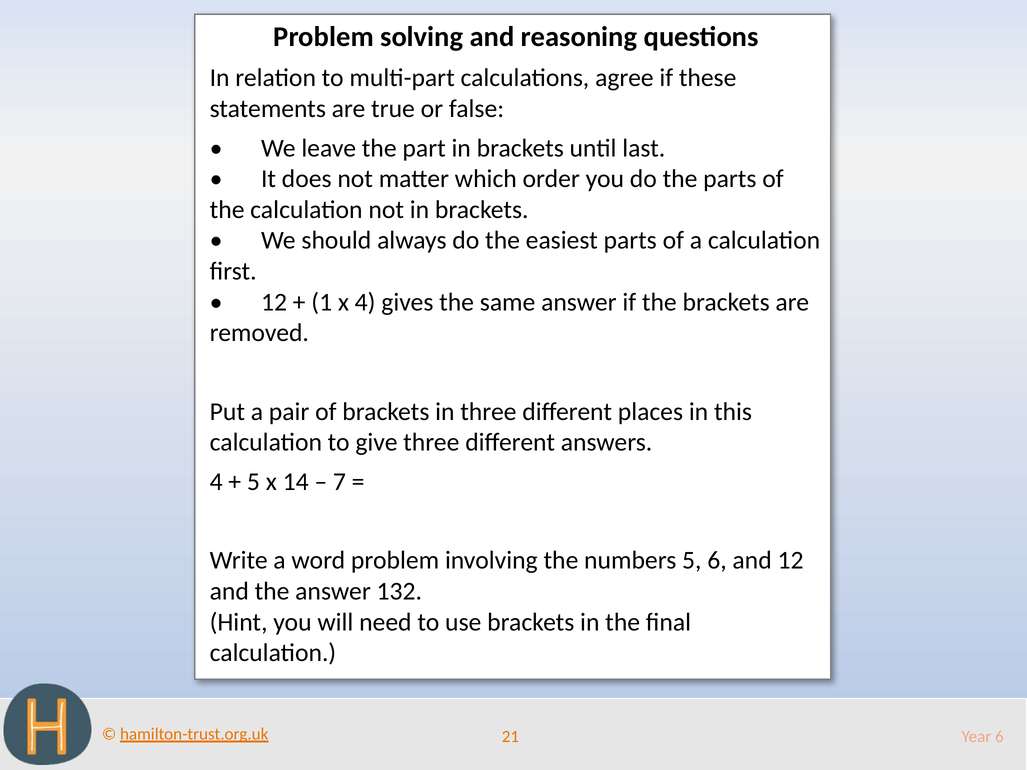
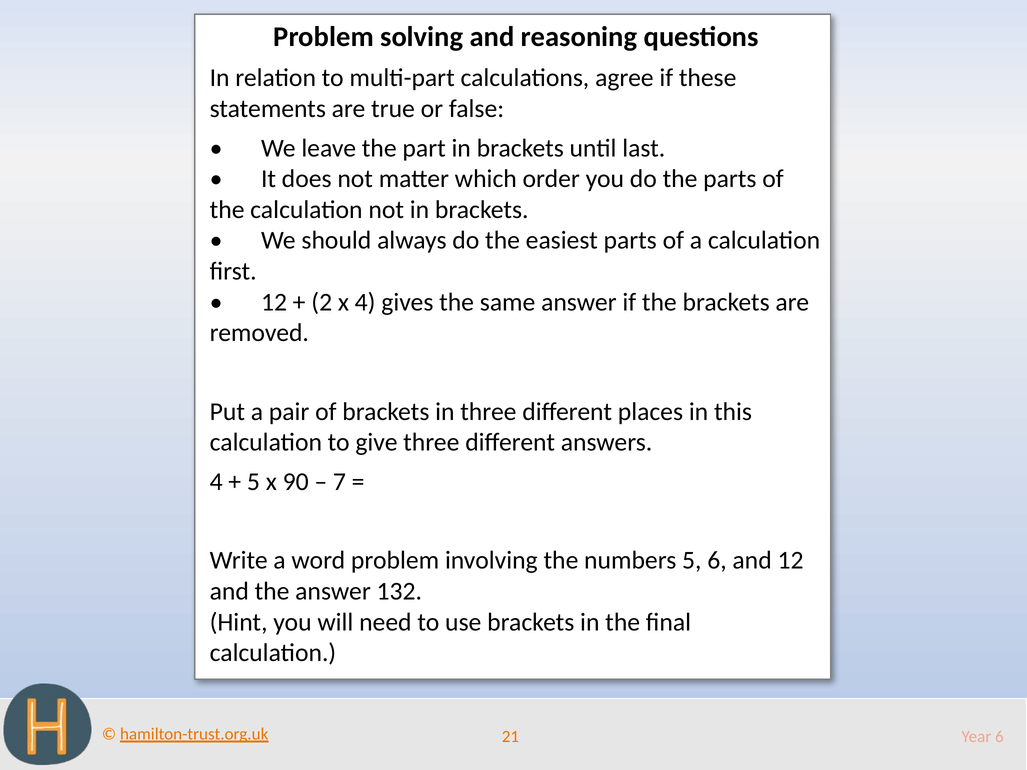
1: 1 -> 2 (322, 302)
14: 14 -> 90 (296, 482)
